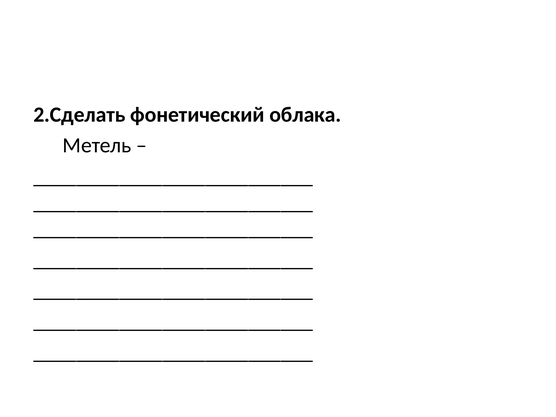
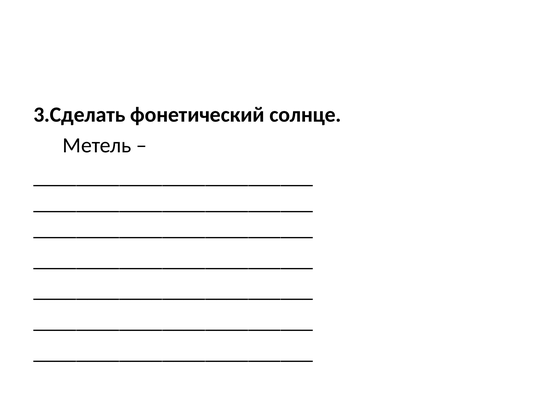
2.Сделать: 2.Сделать -> 3.Сделать (79, 115)
облака: облака -> солнце (305, 115)
